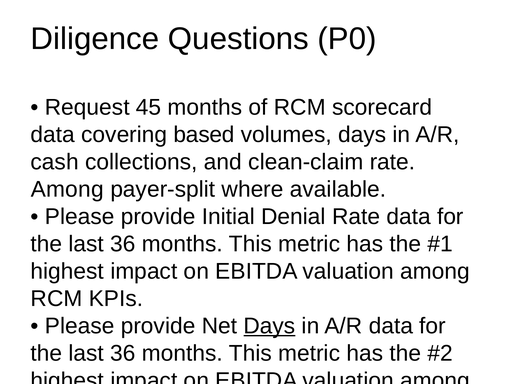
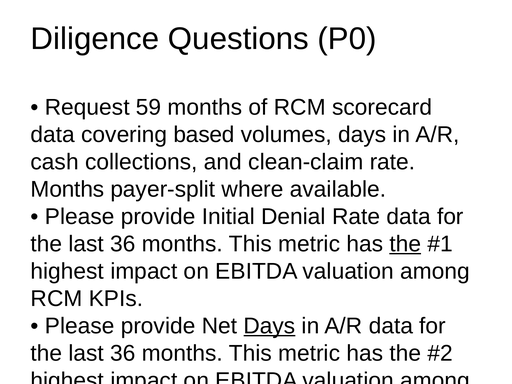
45: 45 -> 59 (149, 107)
Among: Among -> Months (67, 189)
the underline: none -> present (405, 244)
